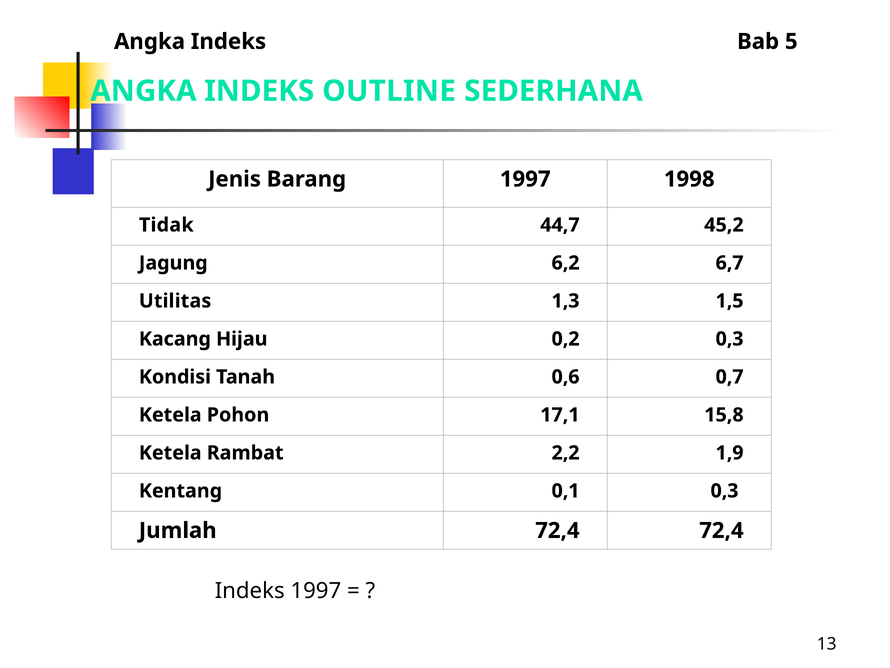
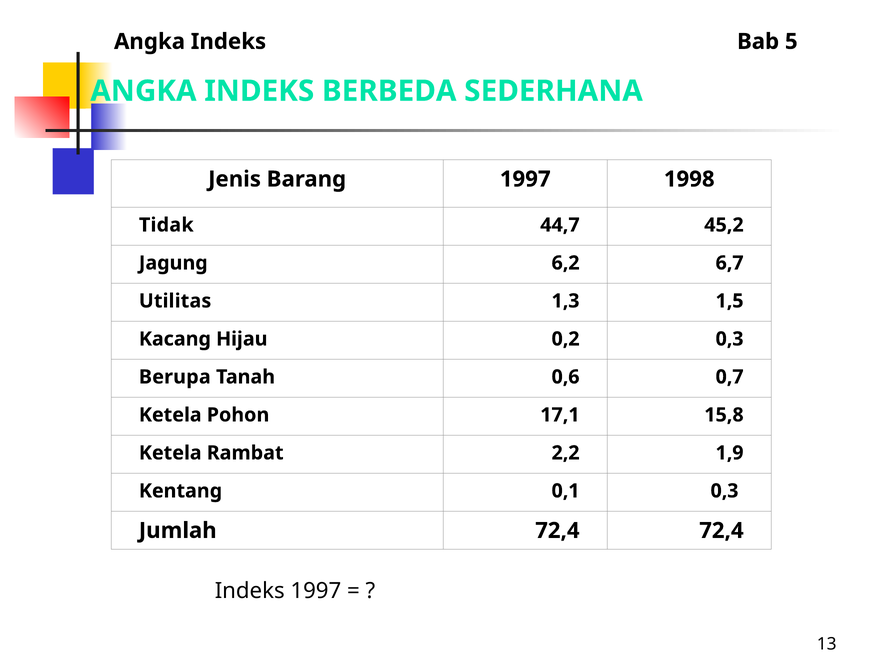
OUTLINE: OUTLINE -> BERBEDA (389, 91)
Kondisi: Kondisi -> Berupa (175, 377)
